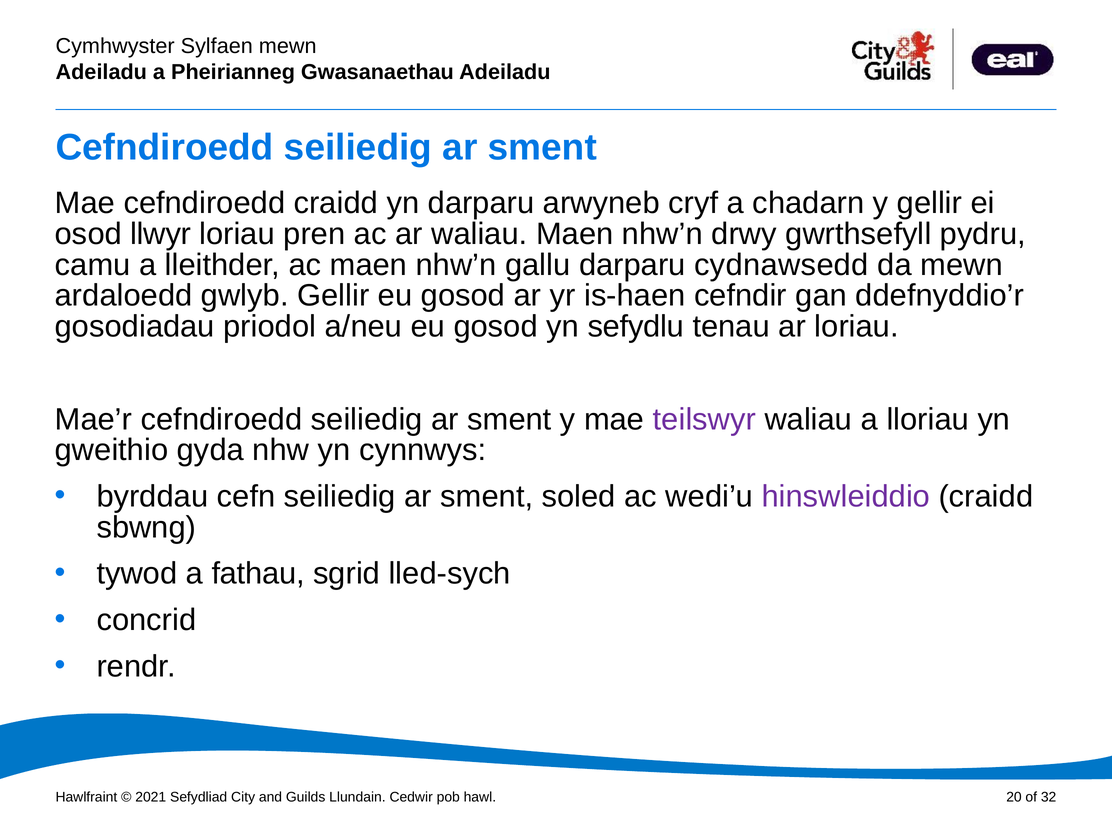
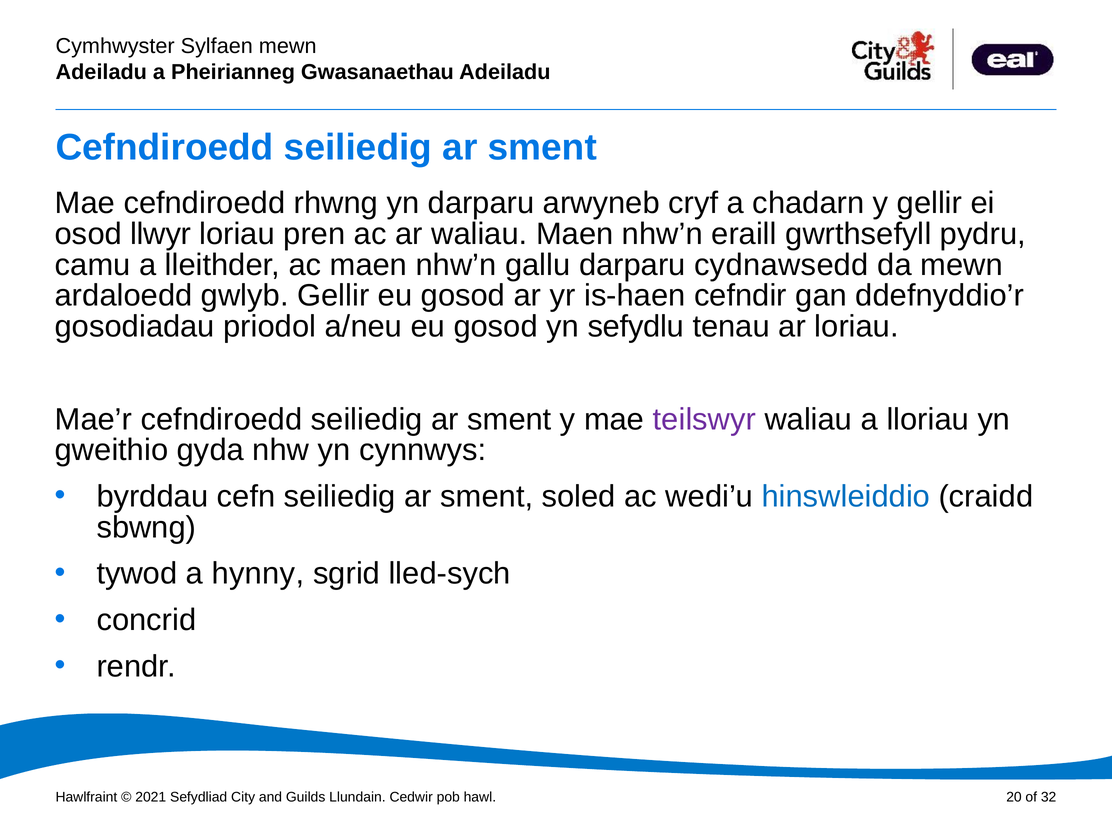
cefndiroedd craidd: craidd -> rhwng (336, 203)
drwy: drwy -> eraill (744, 234)
hinswleiddio colour: purple -> blue (846, 497)
fathau: fathau -> hynny (258, 574)
